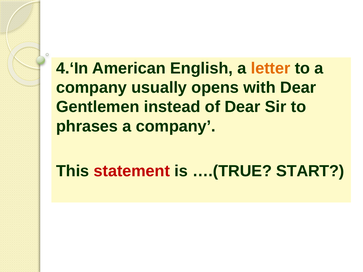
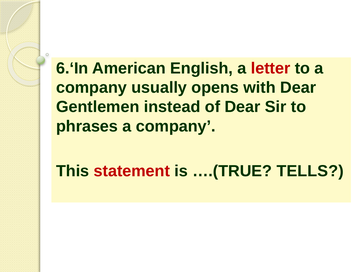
4.‘In: 4.‘In -> 6.‘In (72, 68)
letter colour: orange -> red (271, 68)
START: START -> TELLS (310, 171)
